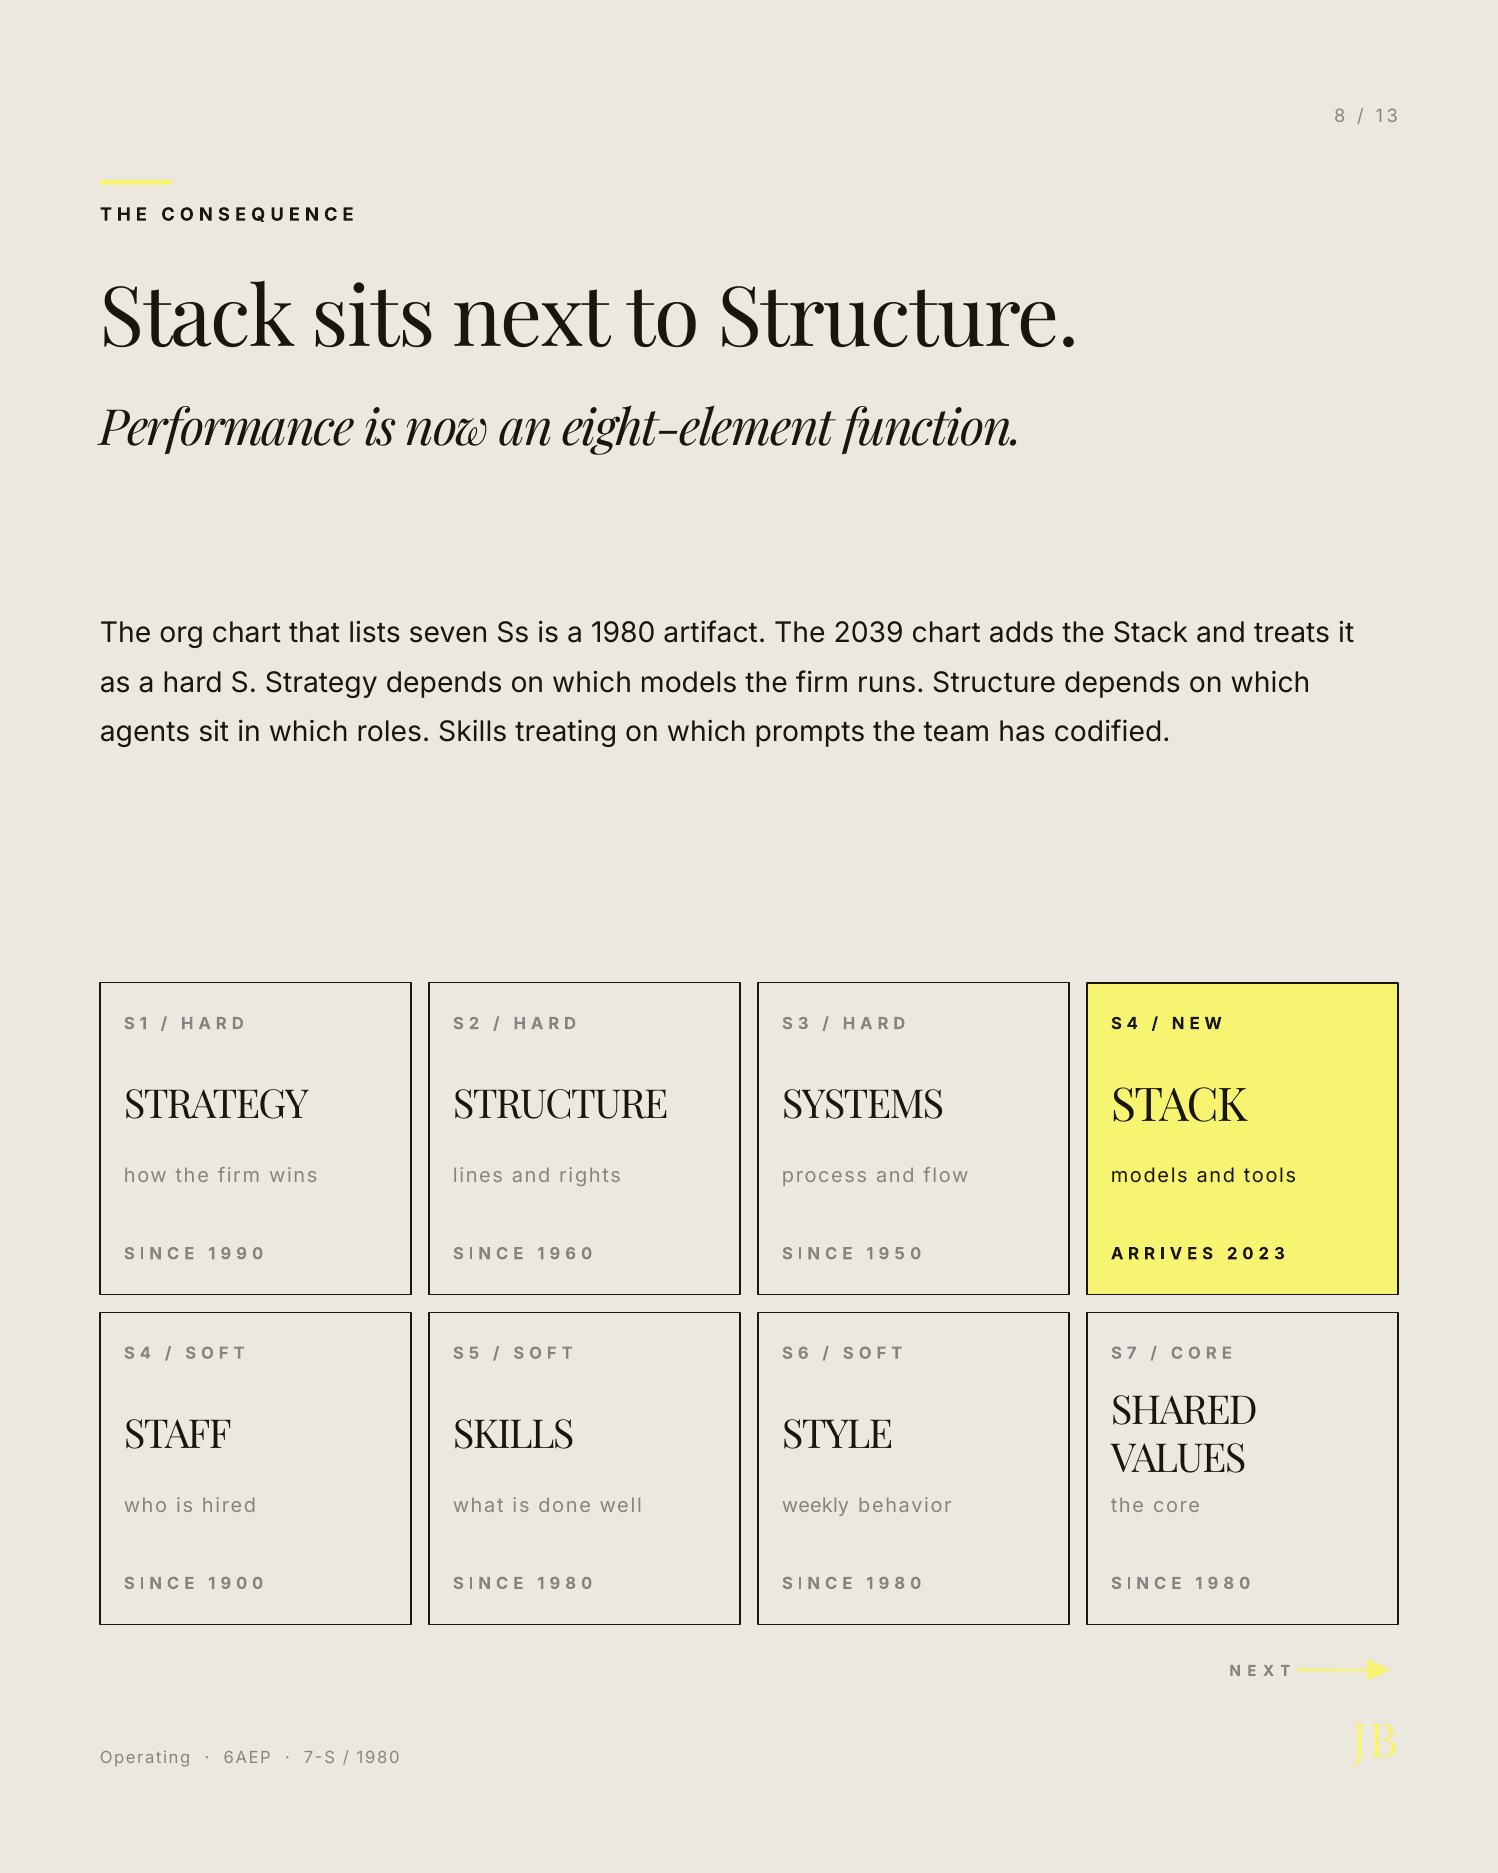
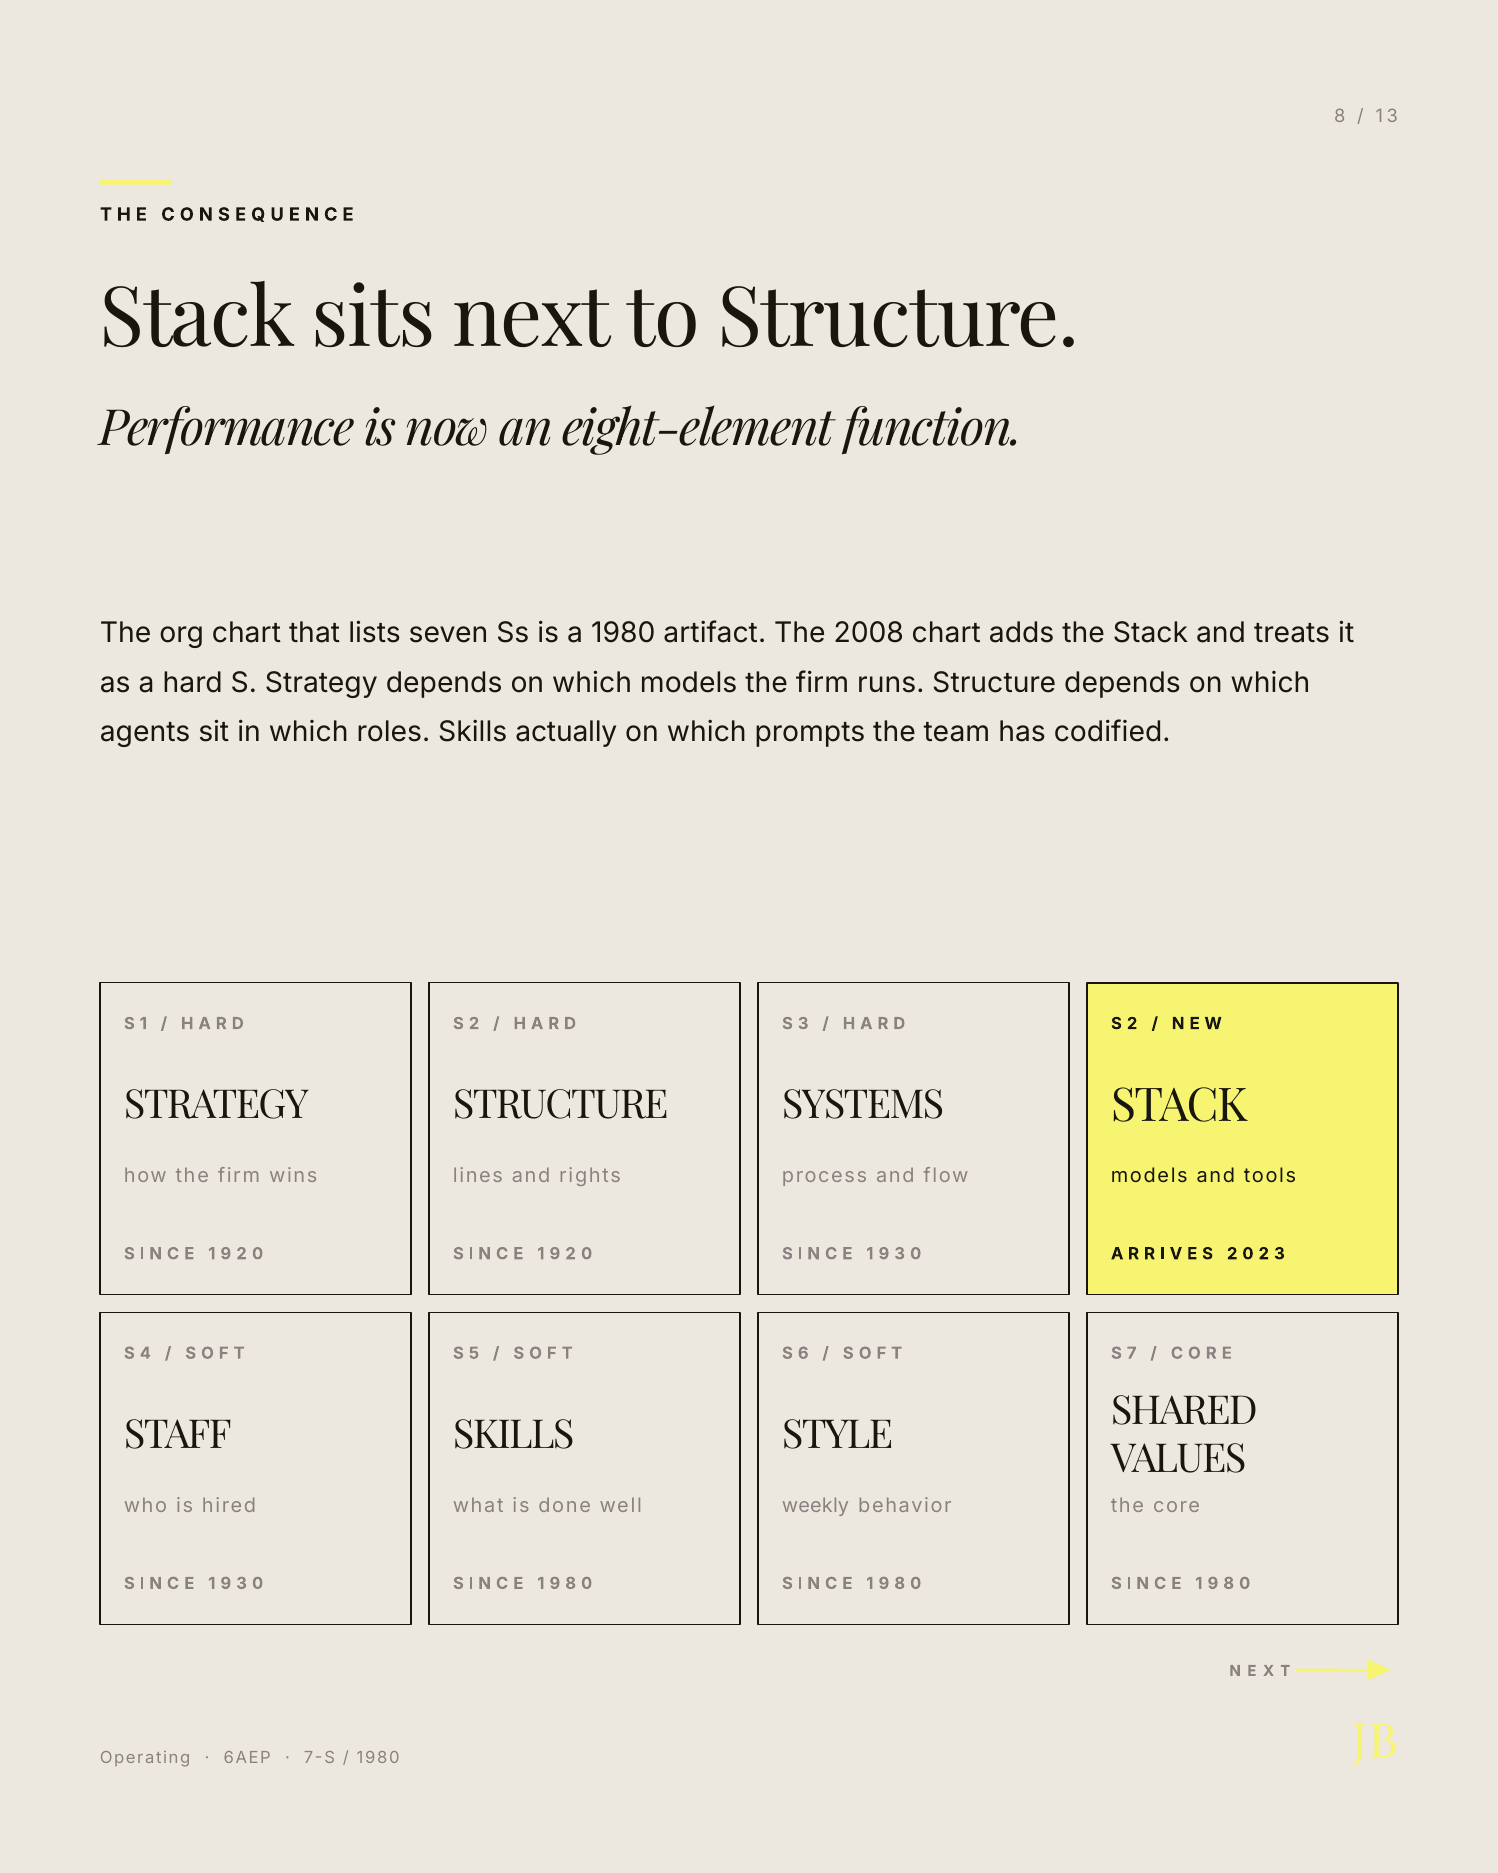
2039: 2039 -> 2008 (869, 633)
treating: treating -> actually (566, 732)
4: 4 -> 2 (1132, 1023)
9: 9 -> 2 (242, 1253)
6: 6 -> 2 (571, 1253)
5: 5 -> 3 (900, 1253)
0: 0 -> 3 (242, 1583)
